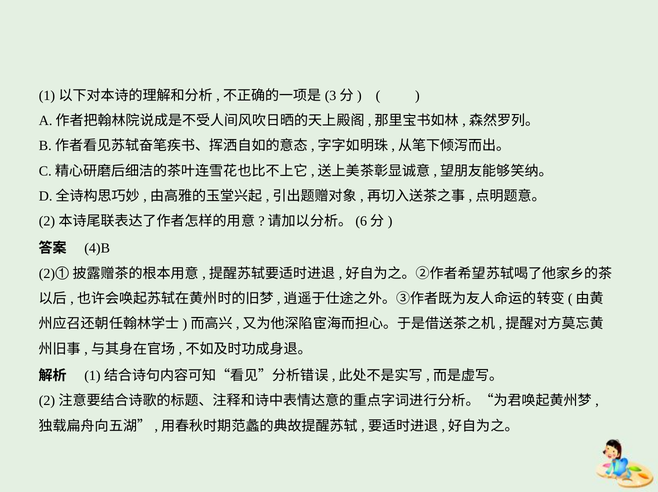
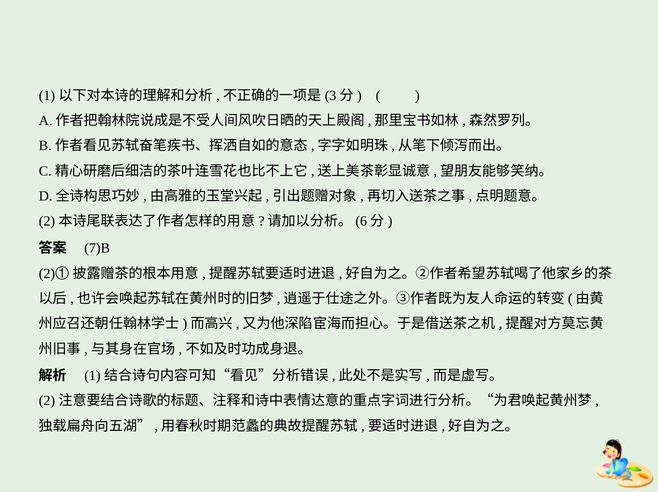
4)B: 4)B -> 7)B (97, 248)
